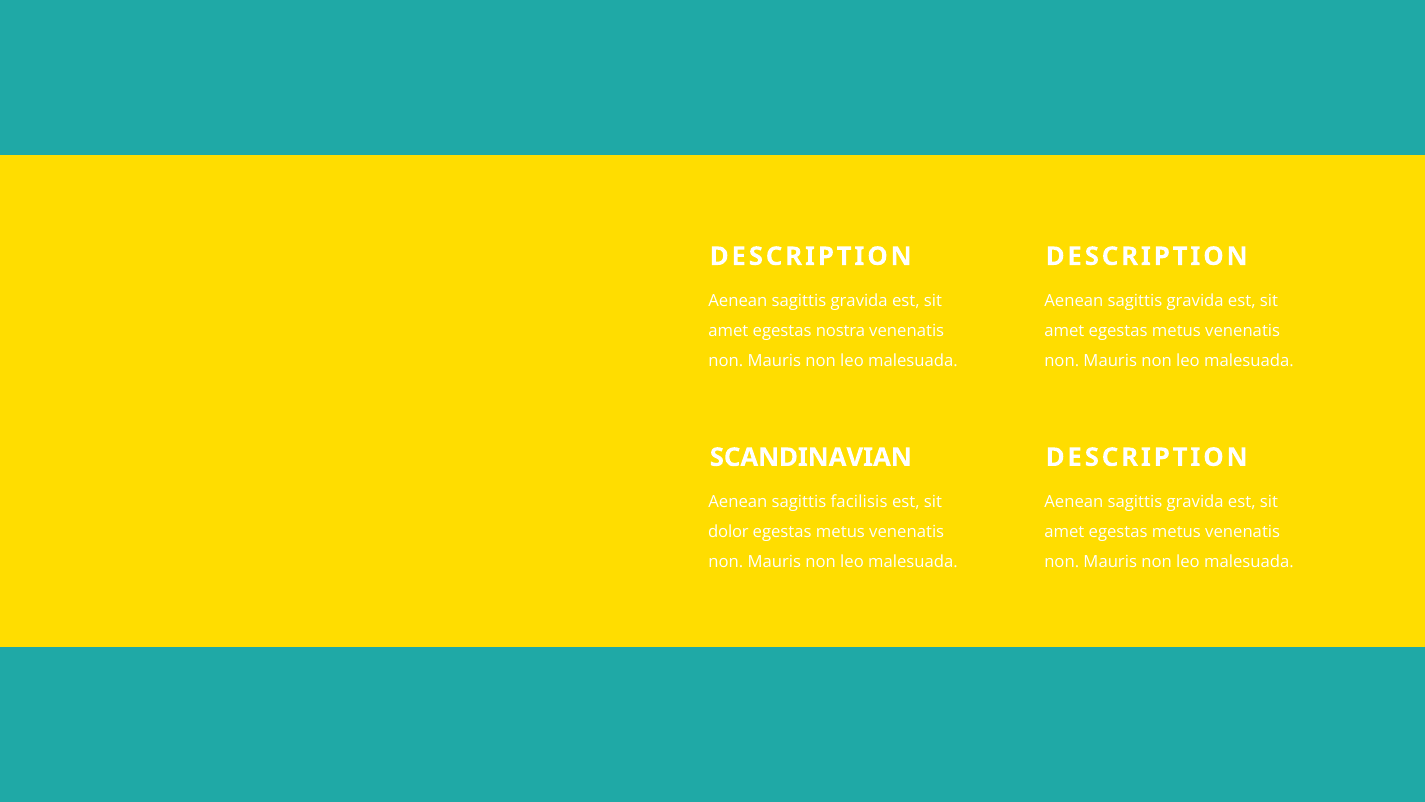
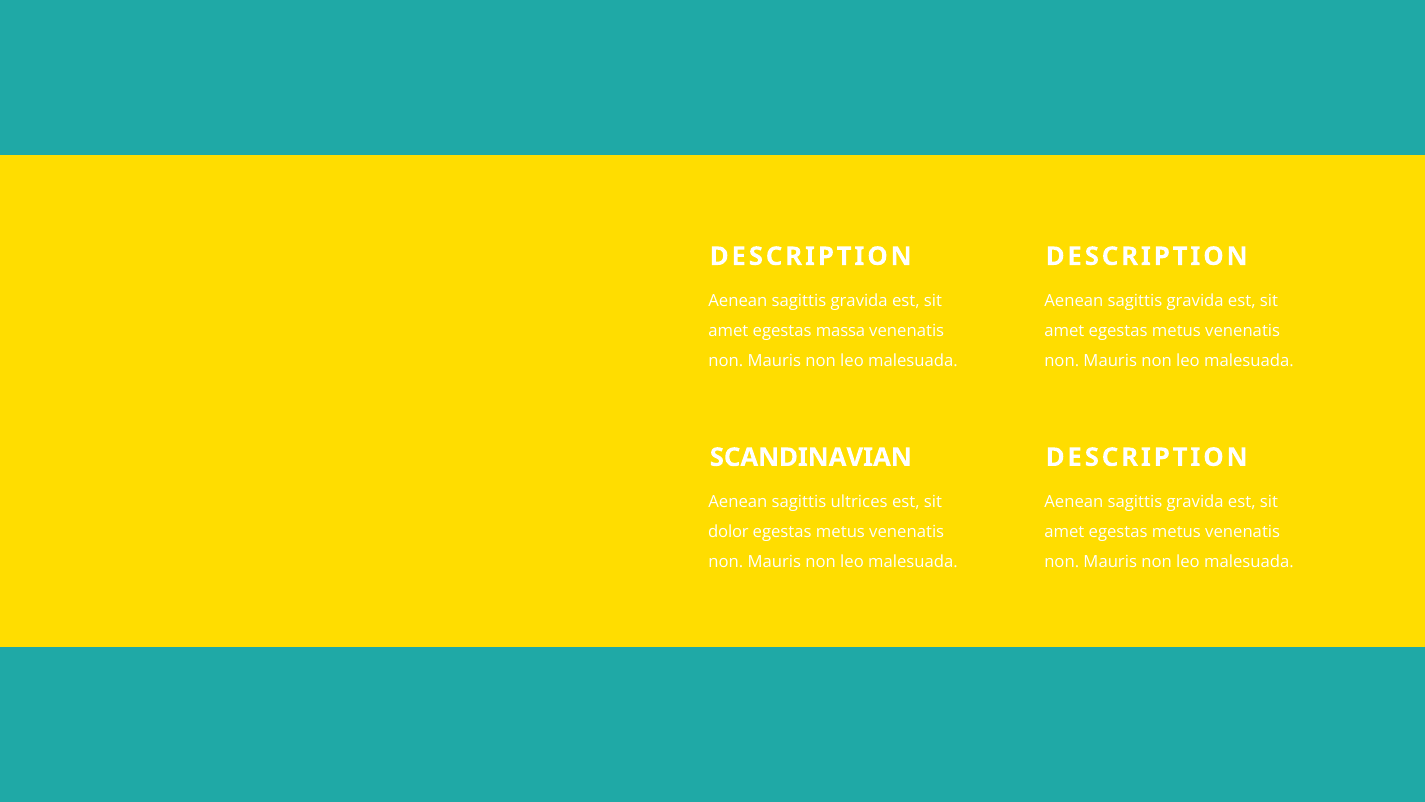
nostra: nostra -> massa (841, 330)
facilisis: facilisis -> ultrices (859, 501)
